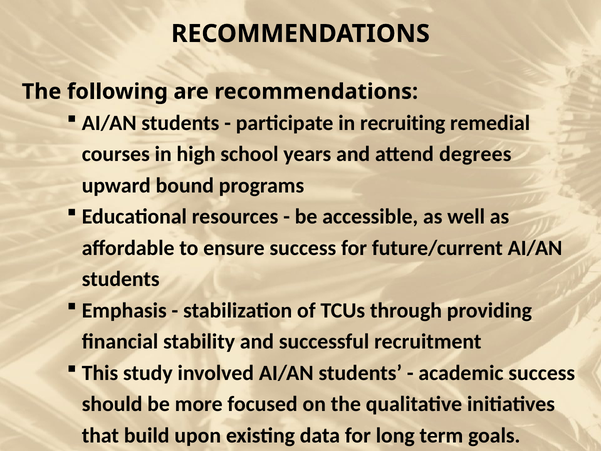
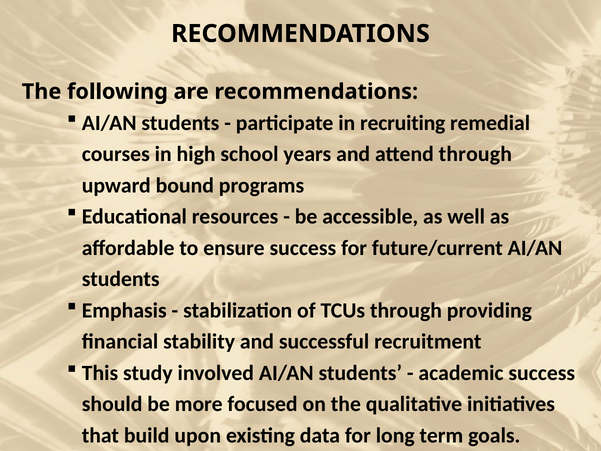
attend degrees: degrees -> through (475, 154)
